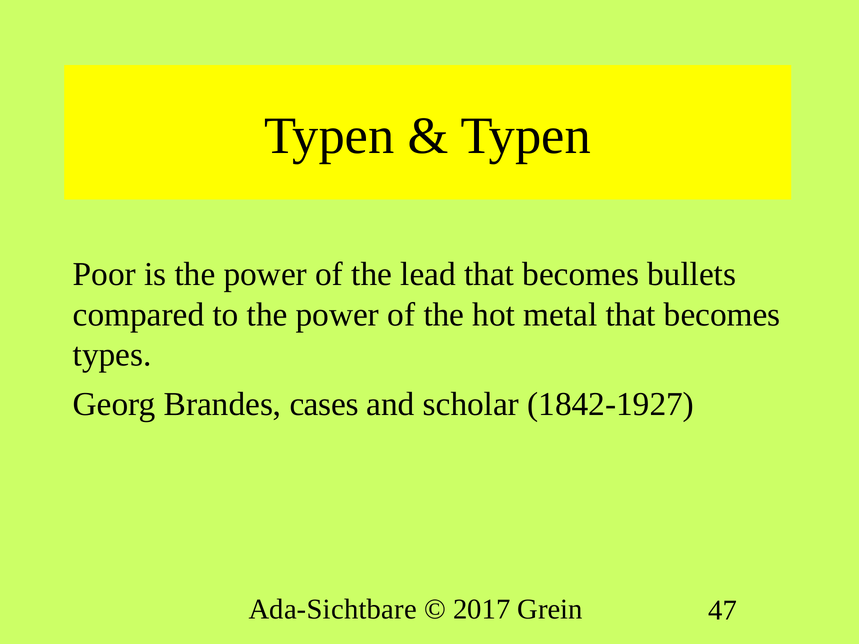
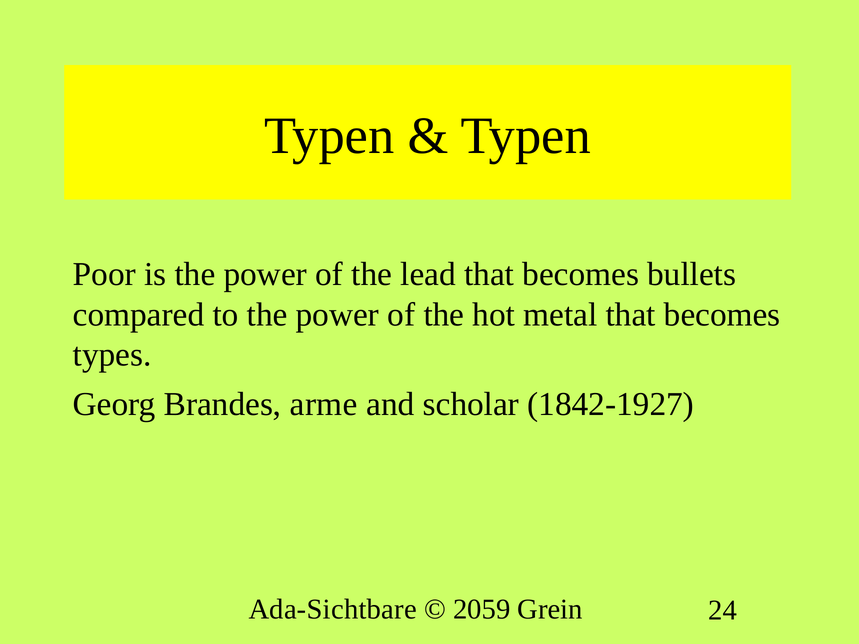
cases: cases -> arme (324, 404)
2017: 2017 -> 2059 (482, 610)
47: 47 -> 24 (723, 611)
